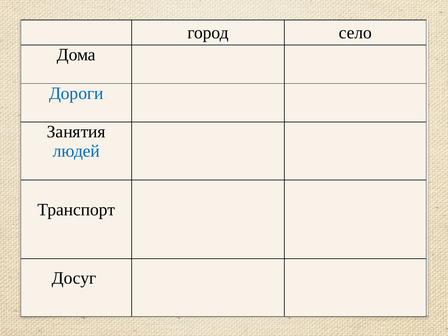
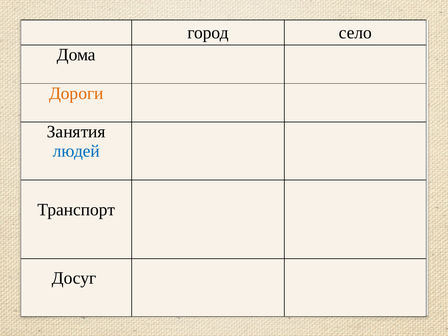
Дороги colour: blue -> orange (76, 93)
